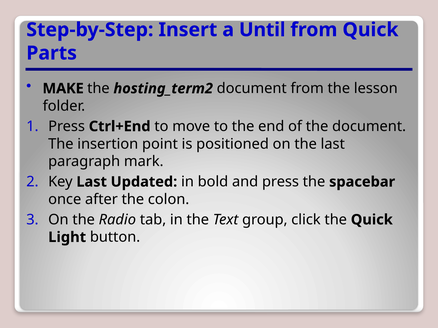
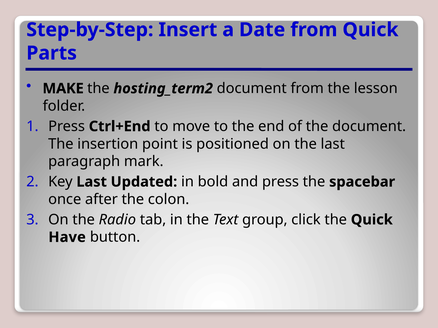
Until: Until -> Date (262, 30)
Light: Light -> Have (67, 238)
